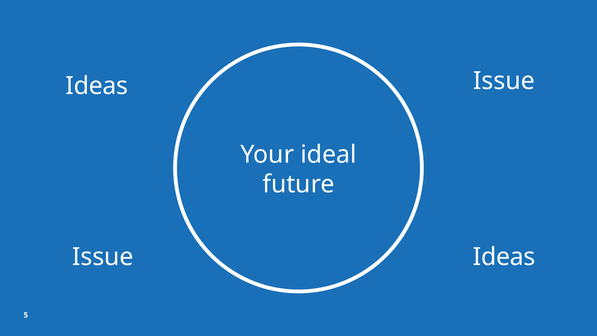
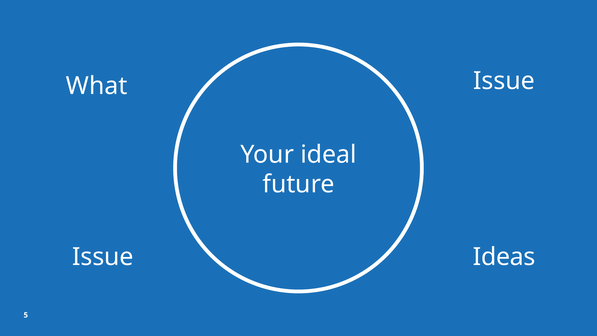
Ideas: Ideas -> What (97, 86)
